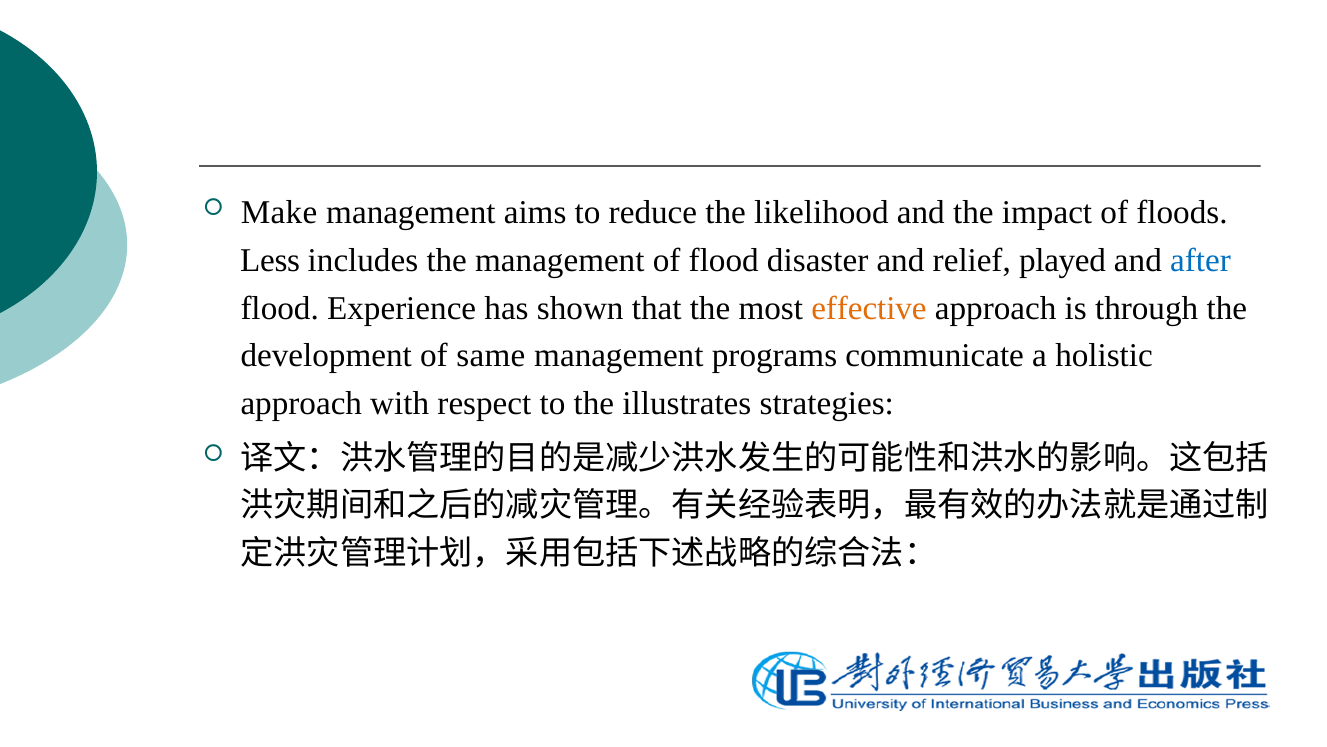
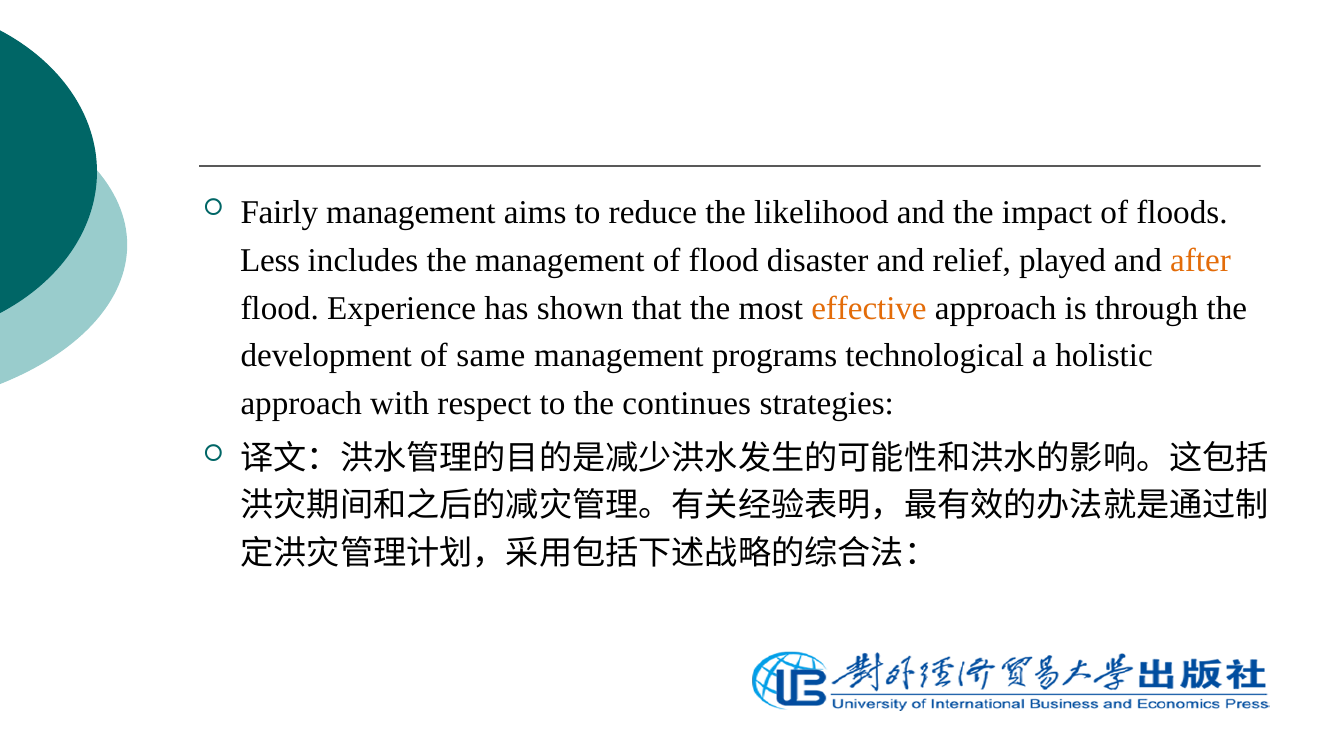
Make: Make -> Fairly (279, 212)
after colour: blue -> orange (1201, 260)
communicate: communicate -> technological (935, 356)
illustrates: illustrates -> continues (687, 403)
